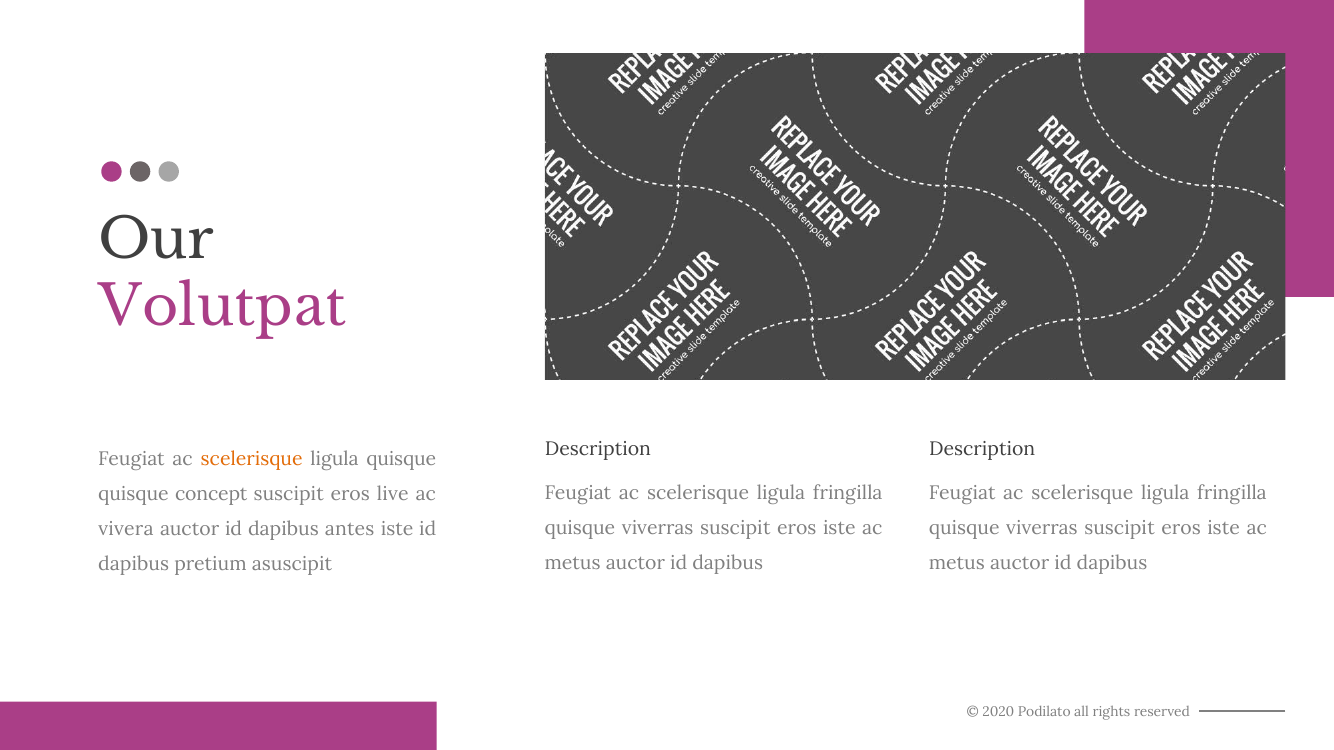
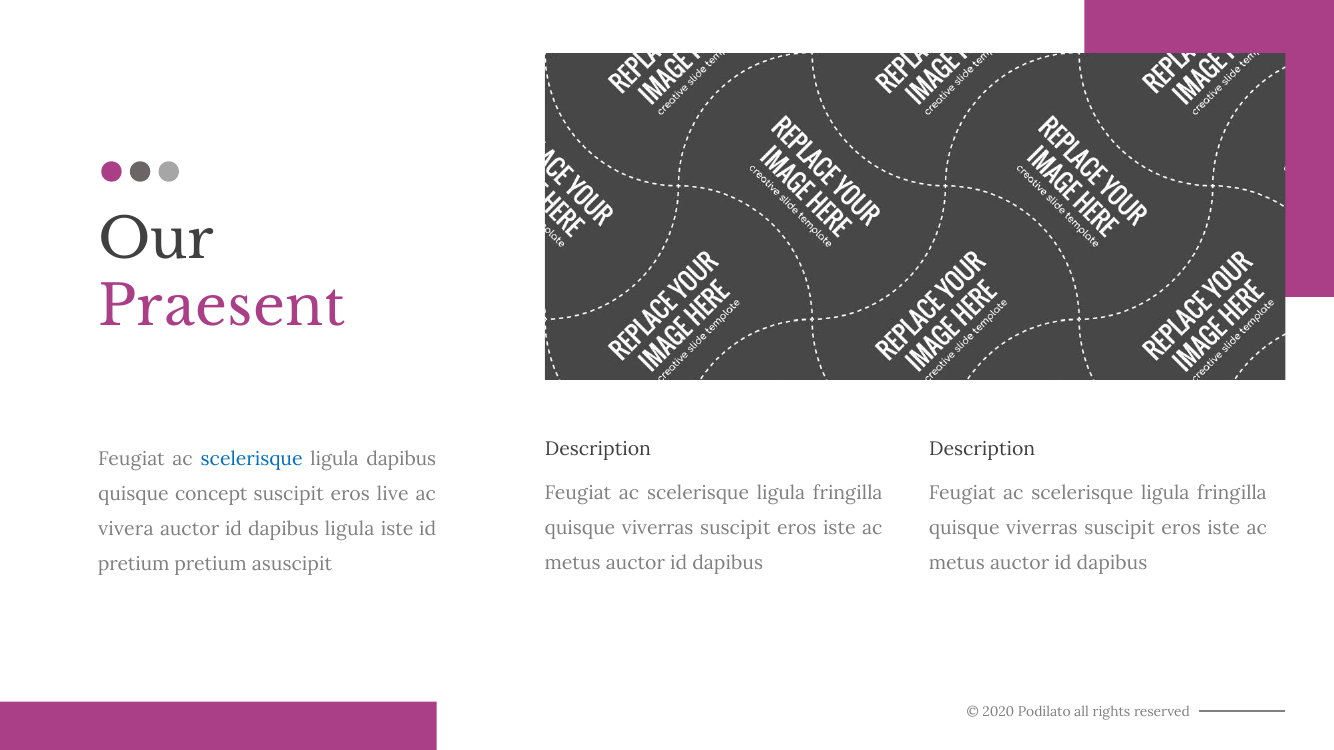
Volutpat: Volutpat -> Praesent (222, 307)
scelerisque colour: orange -> blue (252, 460)
ligula quisque: quisque -> dapibus (401, 460)
dapibus antes: antes -> ligula (350, 530)
dapibus: dapibus -> pretium (134, 565)
